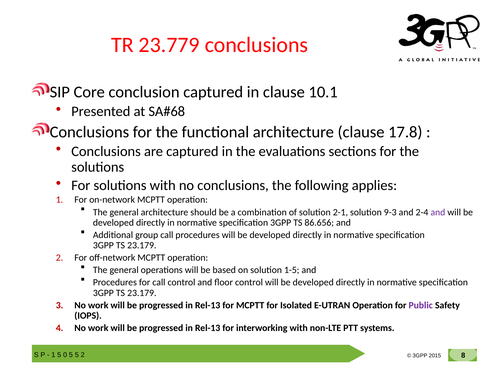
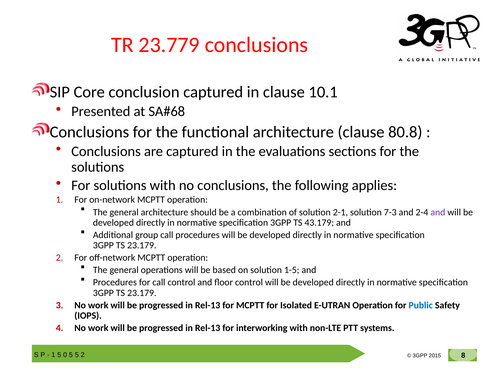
17.8: 17.8 -> 80.8 (405, 132)
9-3: 9-3 -> 7-3 (390, 212)
86.656: 86.656 -> 43.179 (319, 222)
Public colour: purple -> blue (421, 305)
